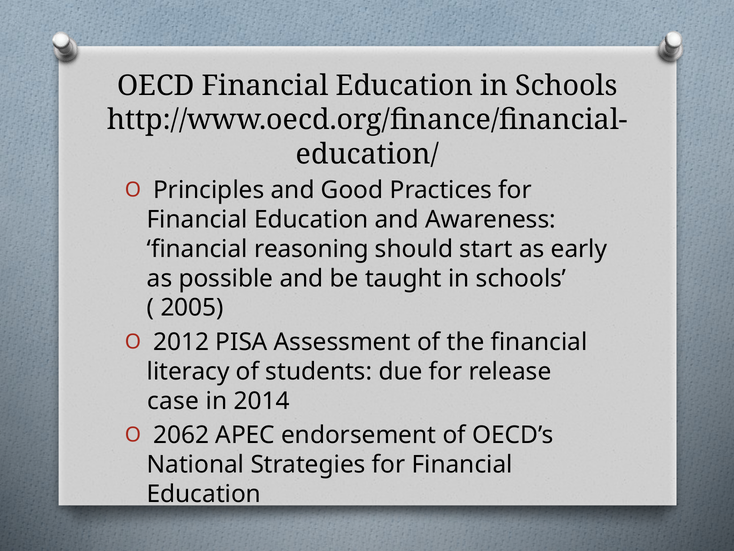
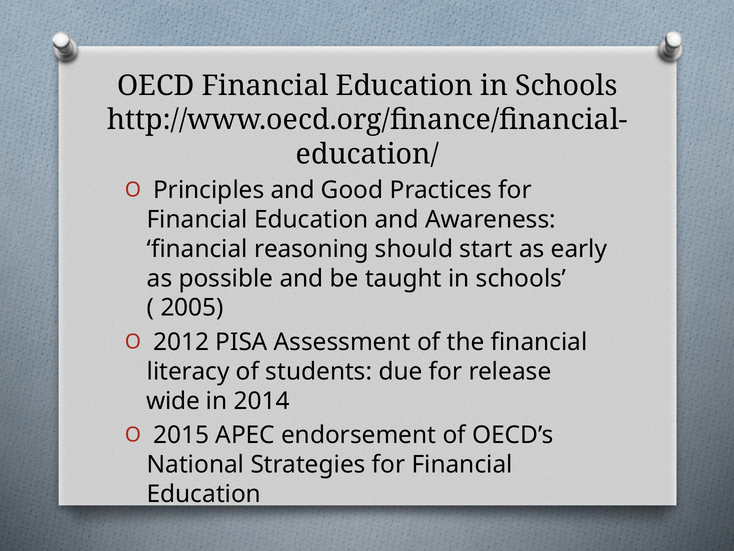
case: case -> wide (173, 401)
2062: 2062 -> 2015 (181, 435)
